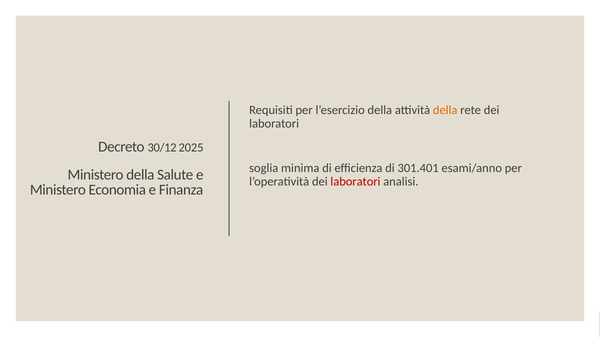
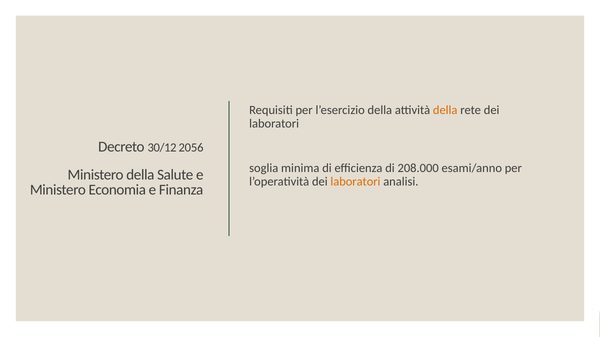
2025: 2025 -> 2056 (191, 148)
301.401: 301.401 -> 208.000 (418, 168)
laboratori colour: red -> orange (355, 182)
